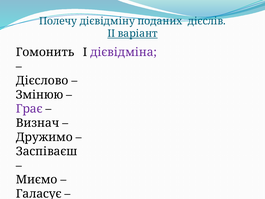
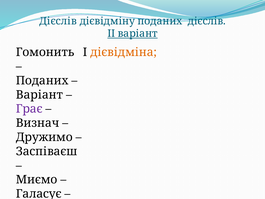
Полечу: Полечу -> Дієслів (58, 21)
дієвідміна colour: purple -> orange (124, 52)
Дієслово: Дієслово -> Поданих (42, 80)
Змінюю: Змінюю -> Варіант (39, 95)
